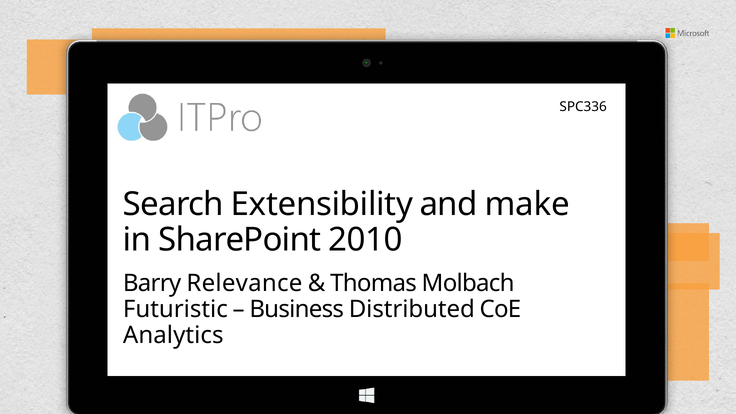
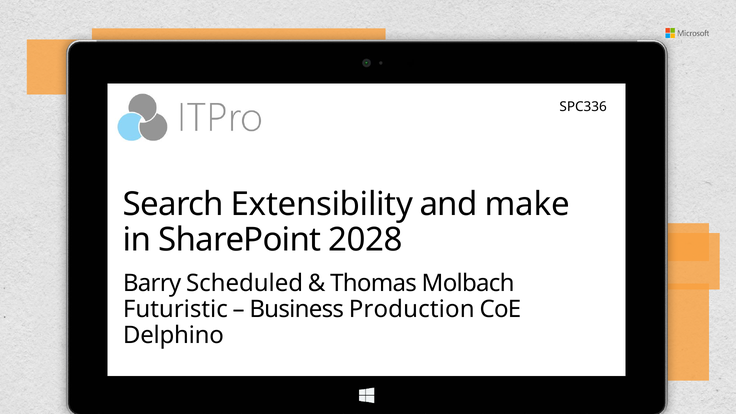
2010: 2010 -> 2028 (365, 240)
Relevance: Relevance -> Scheduled (245, 283)
Distributed: Distributed -> Production (412, 309)
Analytics: Analytics -> Delphino (173, 335)
